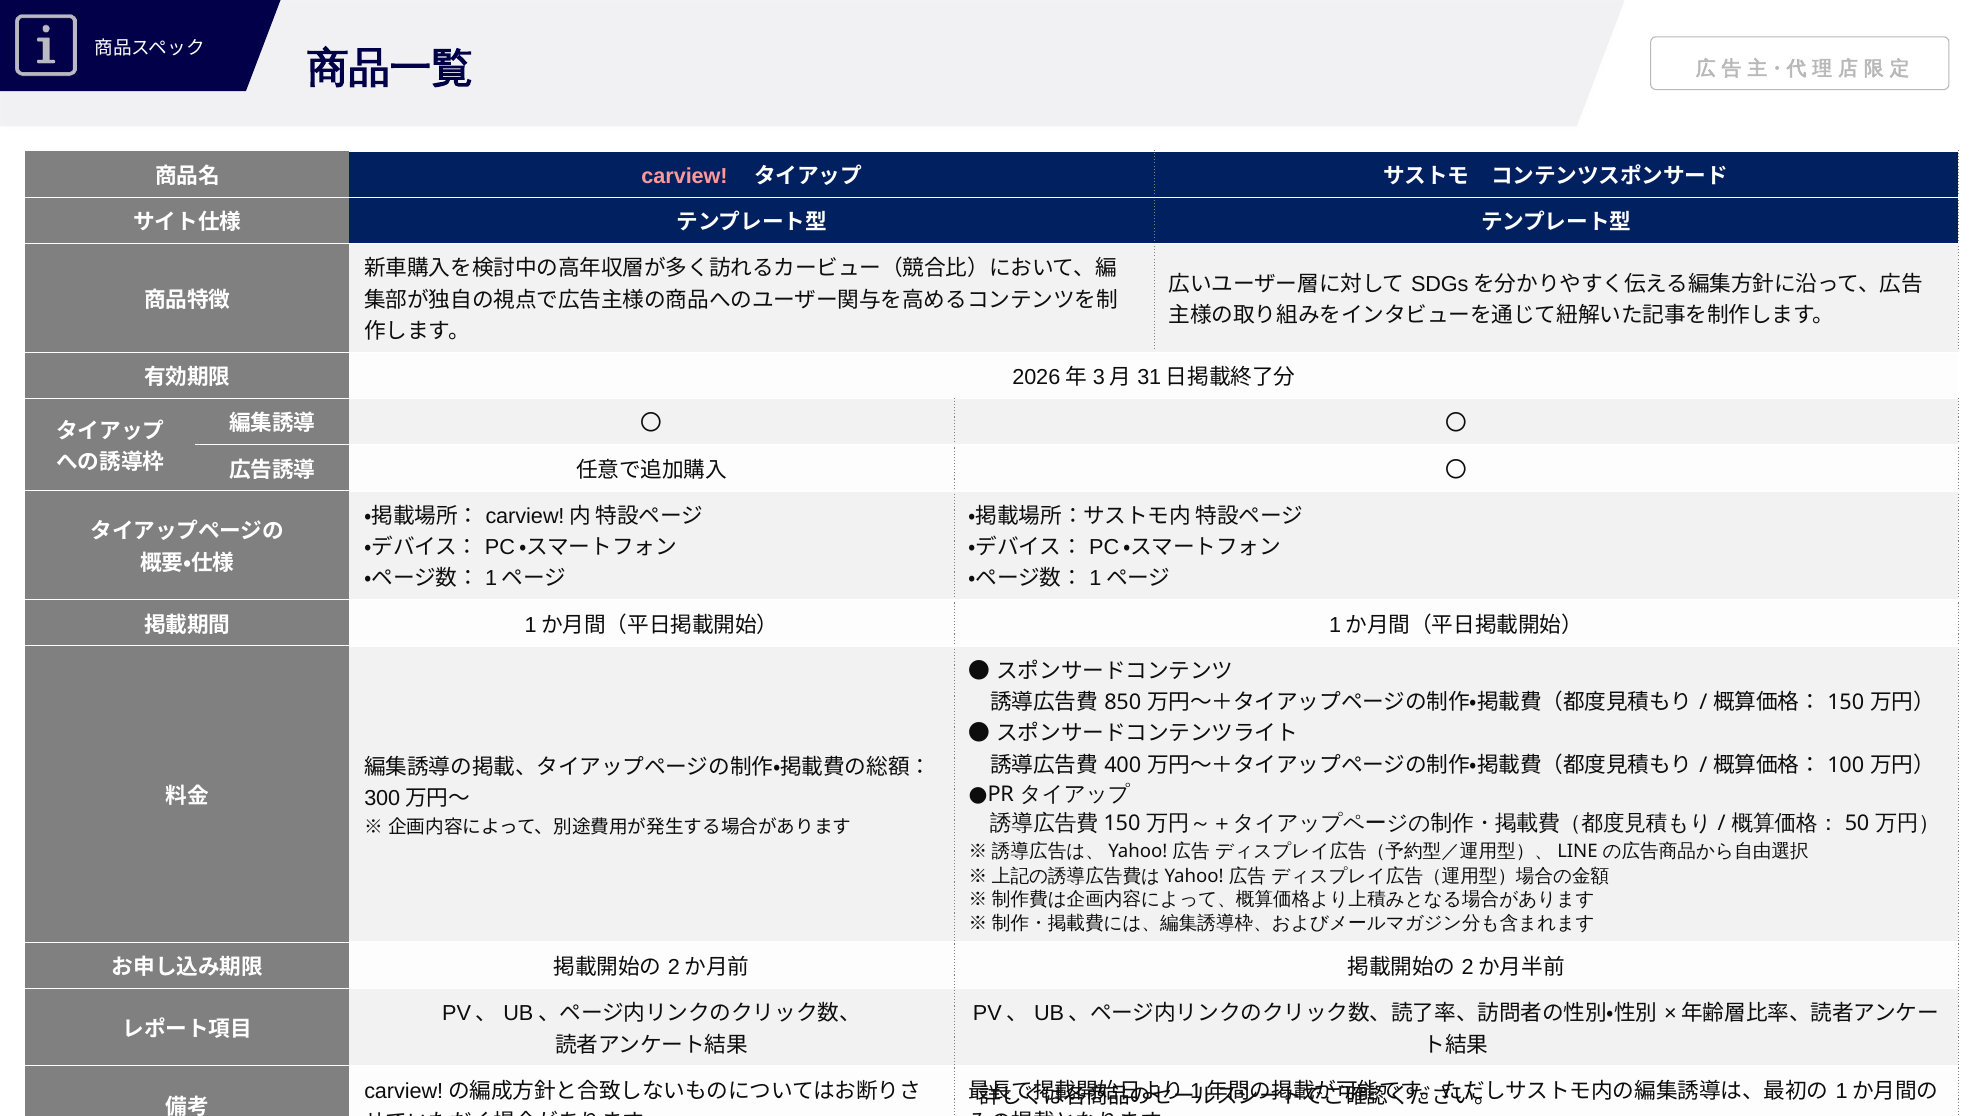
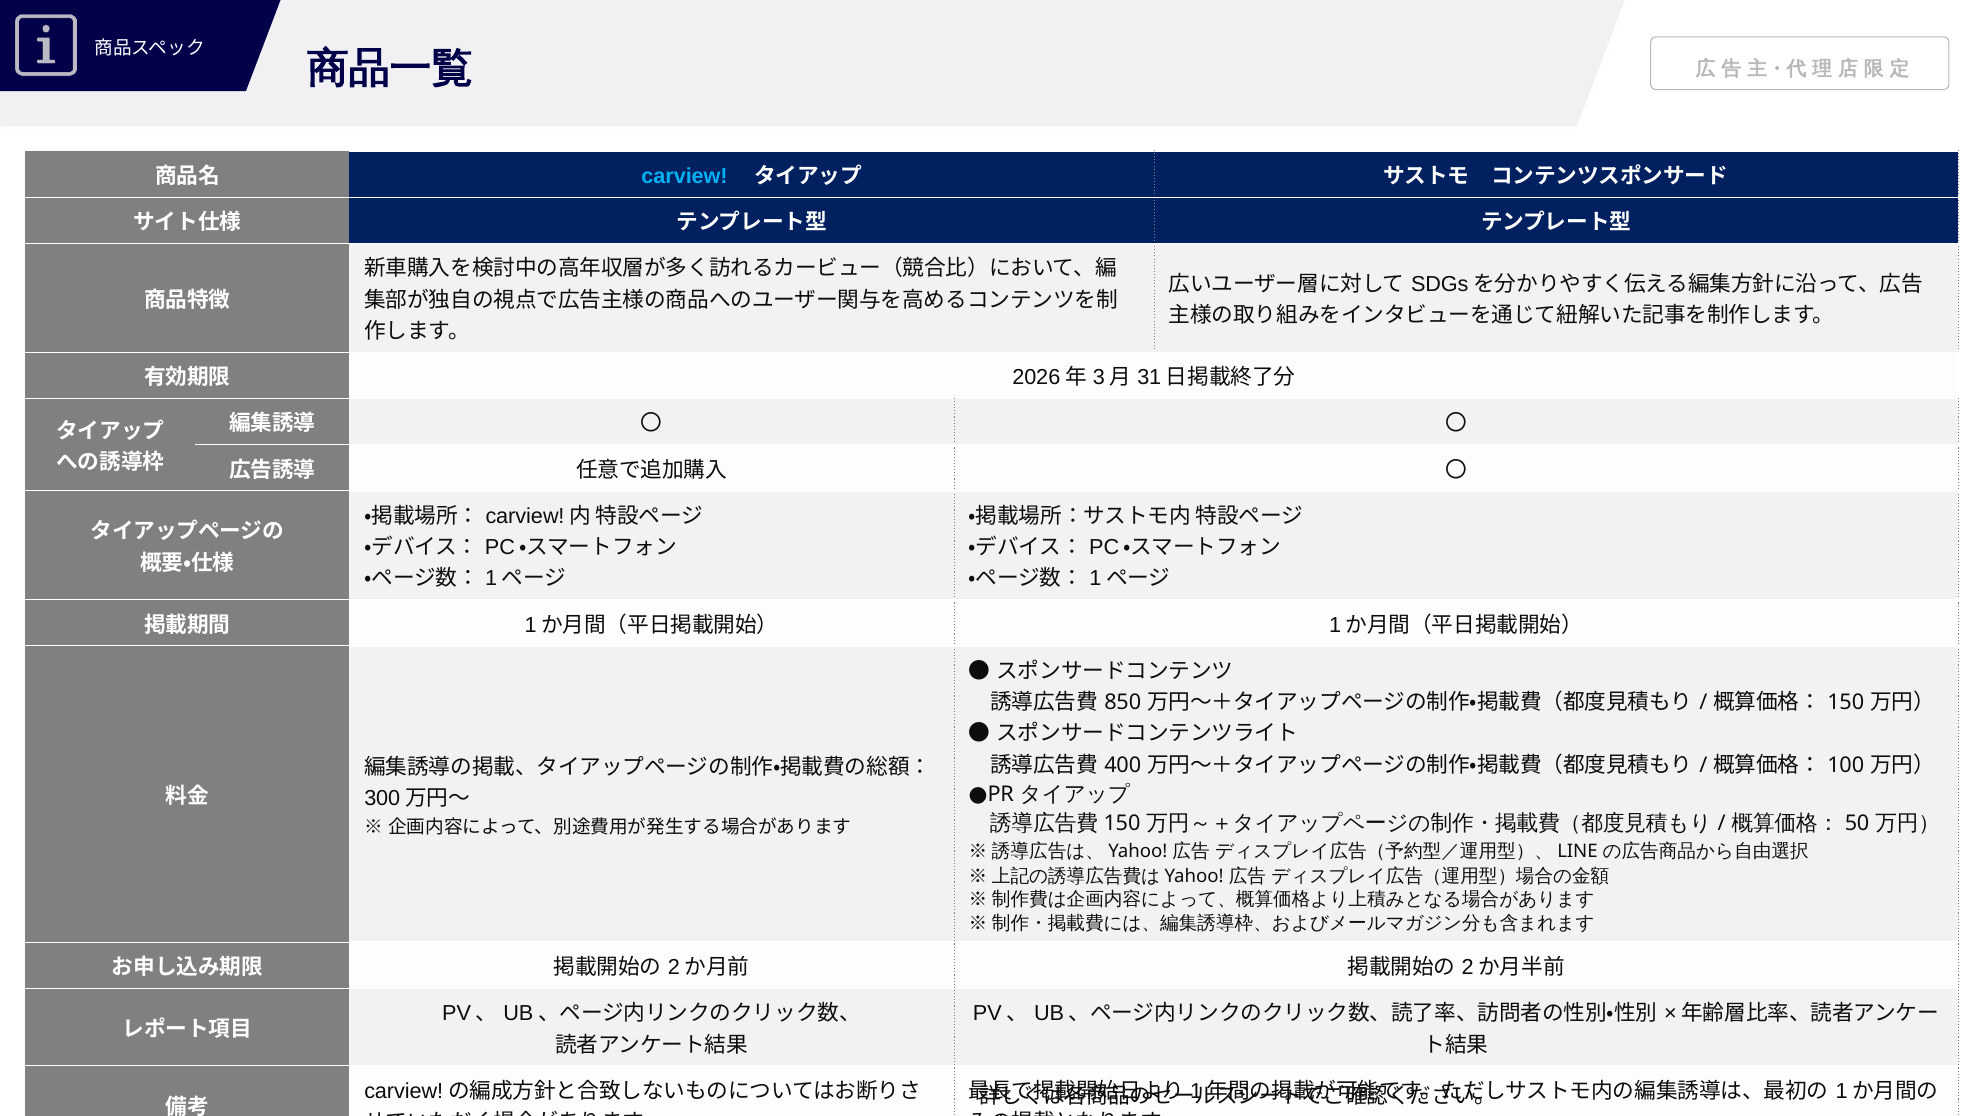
carview colour: pink -> light blue (685, 176)
